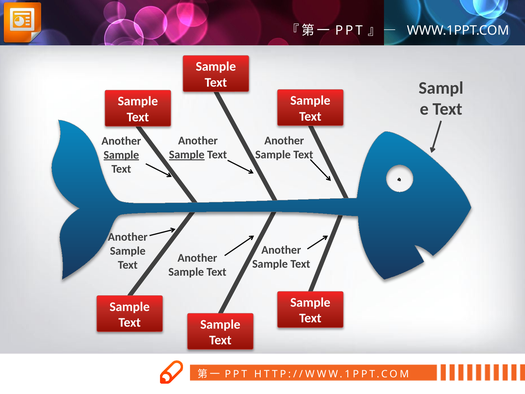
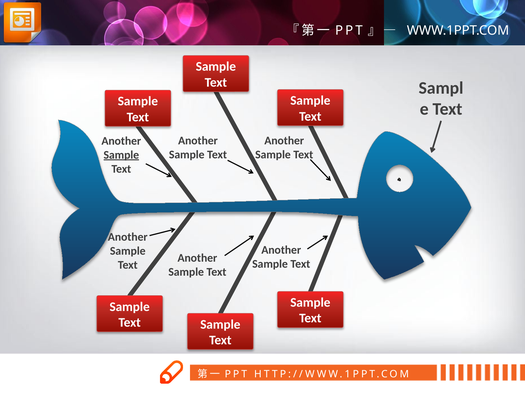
Sample underline: present -> none (187, 155)
